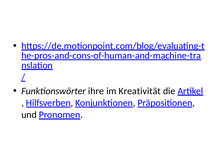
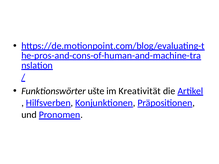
ihre: ihre -> ušte (96, 91)
